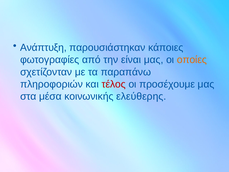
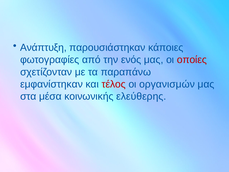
είναι: είναι -> ενός (131, 60)
οποίες colour: orange -> red (192, 60)
πληροφοριών: πληροφοριών -> εμφανίστηκαν (51, 84)
προσέχουμε: προσέχουμε -> οργανισμών (167, 84)
